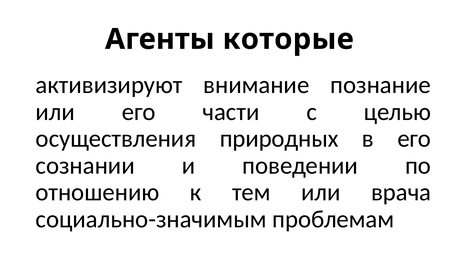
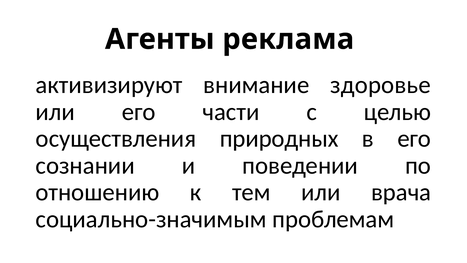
которые: которые -> реклама (288, 39)
познание: познание -> здоровье (380, 85)
